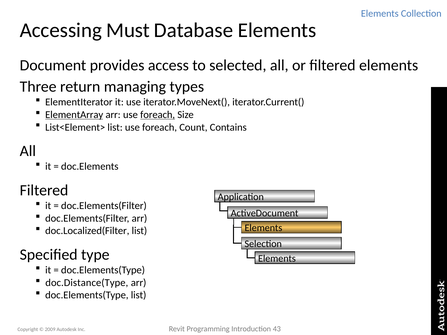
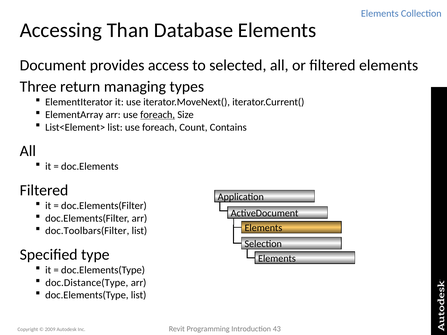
Must: Must -> Than (128, 30)
ElementArray underline: present -> none (74, 115)
doc.Localized(Filter: doc.Localized(Filter -> doc.Toolbars(Filter (87, 231)
